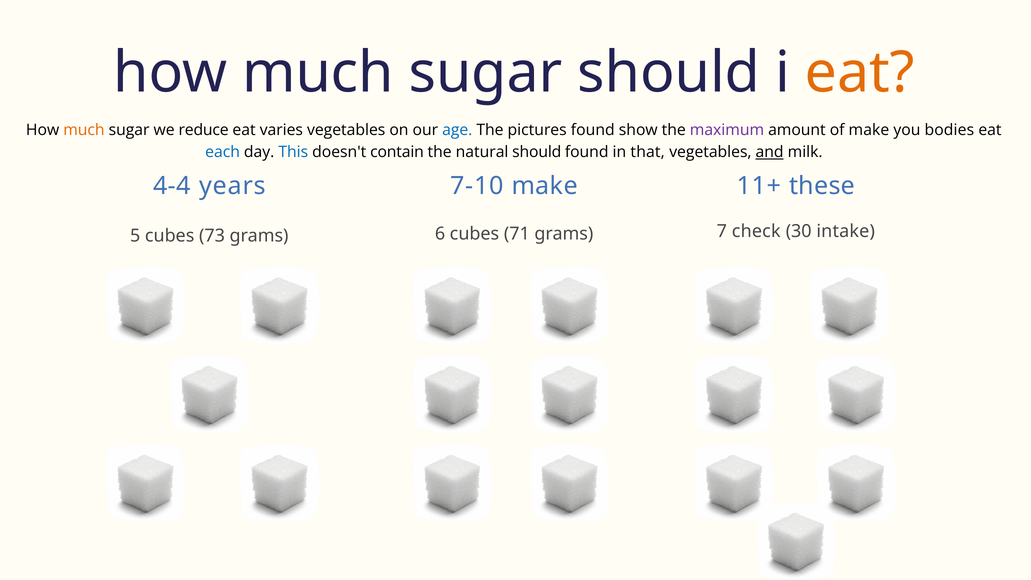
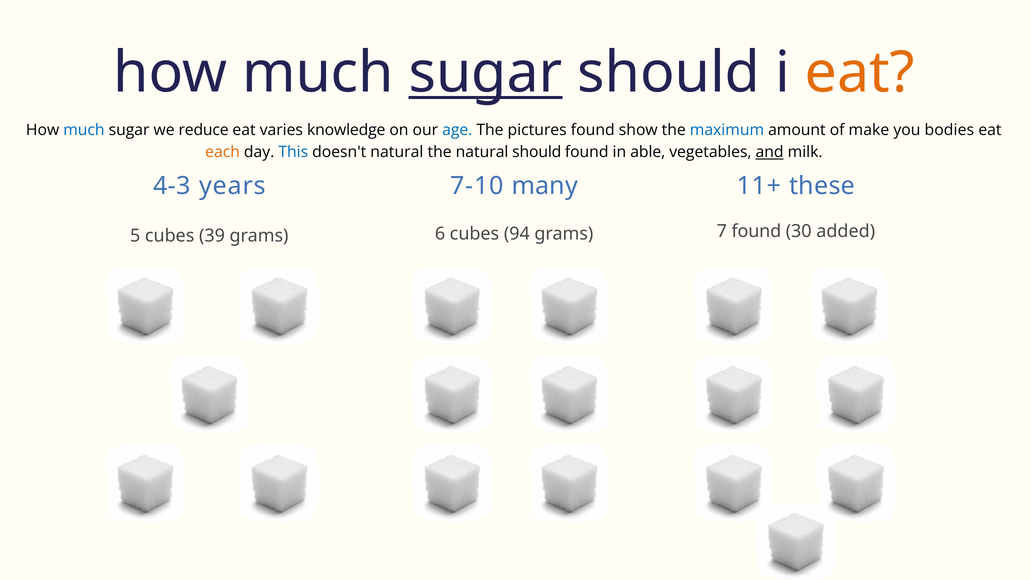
sugar underline: none -> present (486, 73)
much colour: orange -> blue (84, 130)
varies vegetables: vegetables -> knowledge (346, 130)
maximum colour: purple -> blue (727, 130)
each colour: blue -> orange (223, 152)
doesn't contain: contain -> natural (397, 152)
that: that -> able (648, 152)
7-10 make: make -> many (545, 186)
4-4: 4-4 -> 4-3 (172, 186)
7 check: check -> found (756, 231)
intake: intake -> added (846, 231)
71: 71 -> 94 (517, 234)
73: 73 -> 39 (212, 236)
